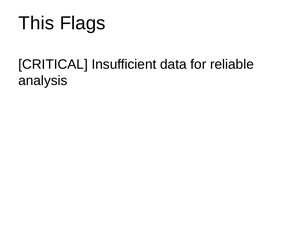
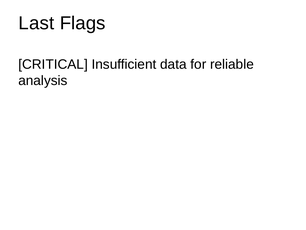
This: This -> Last (36, 23)
